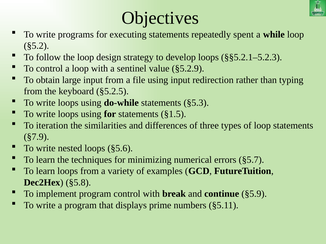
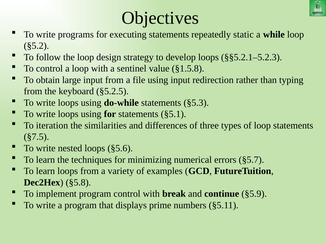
spent: spent -> static (243, 34)
§5.2.9: §5.2.9 -> §1.5.8 (188, 69)
§1.5: §1.5 -> §5.1 (174, 114)
§7.9: §7.9 -> §7.5 (36, 137)
